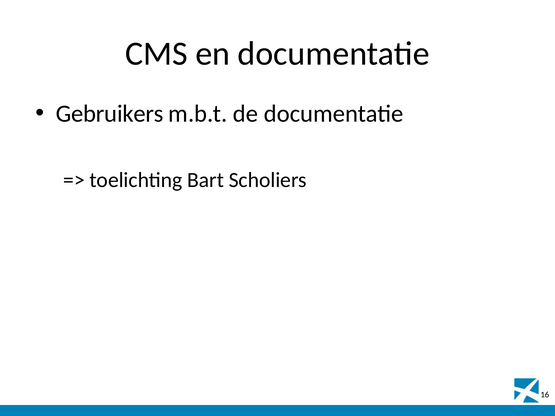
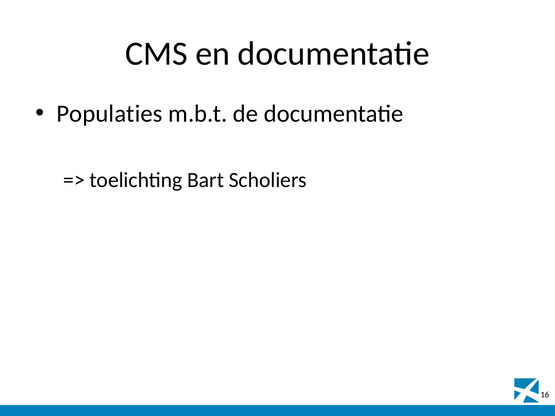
Gebruikers: Gebruikers -> Populaties (109, 114)
